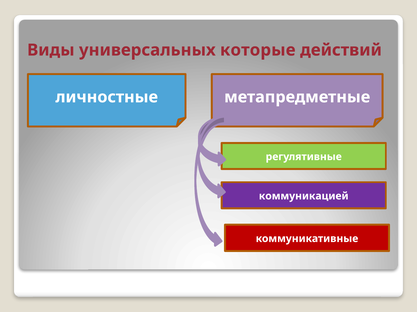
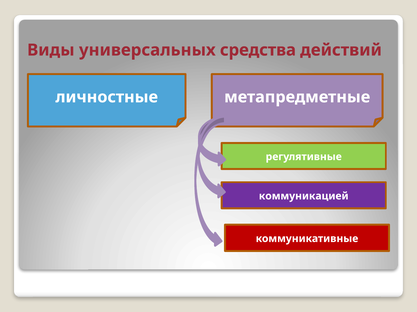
которые: которые -> средства (258, 50)
